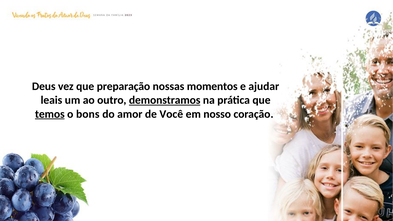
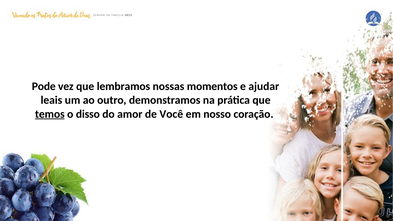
Deus: Deus -> Pode (44, 86)
preparação: preparação -> lembramos (123, 86)
demonstramos underline: present -> none (165, 100)
bons: bons -> disso (88, 114)
